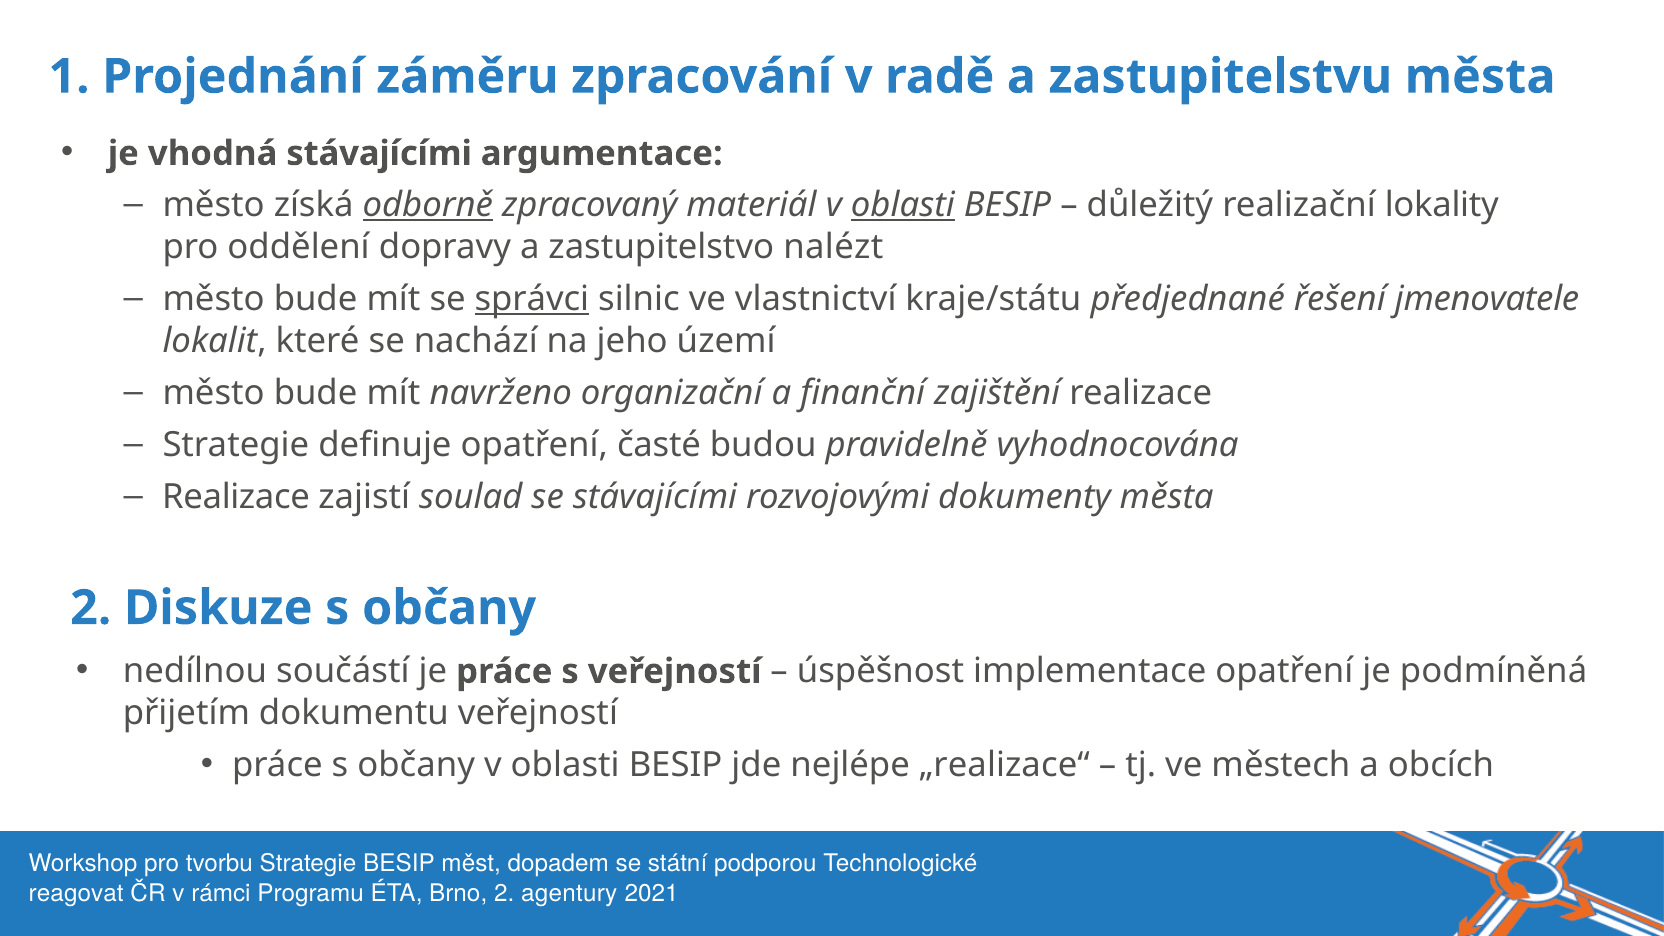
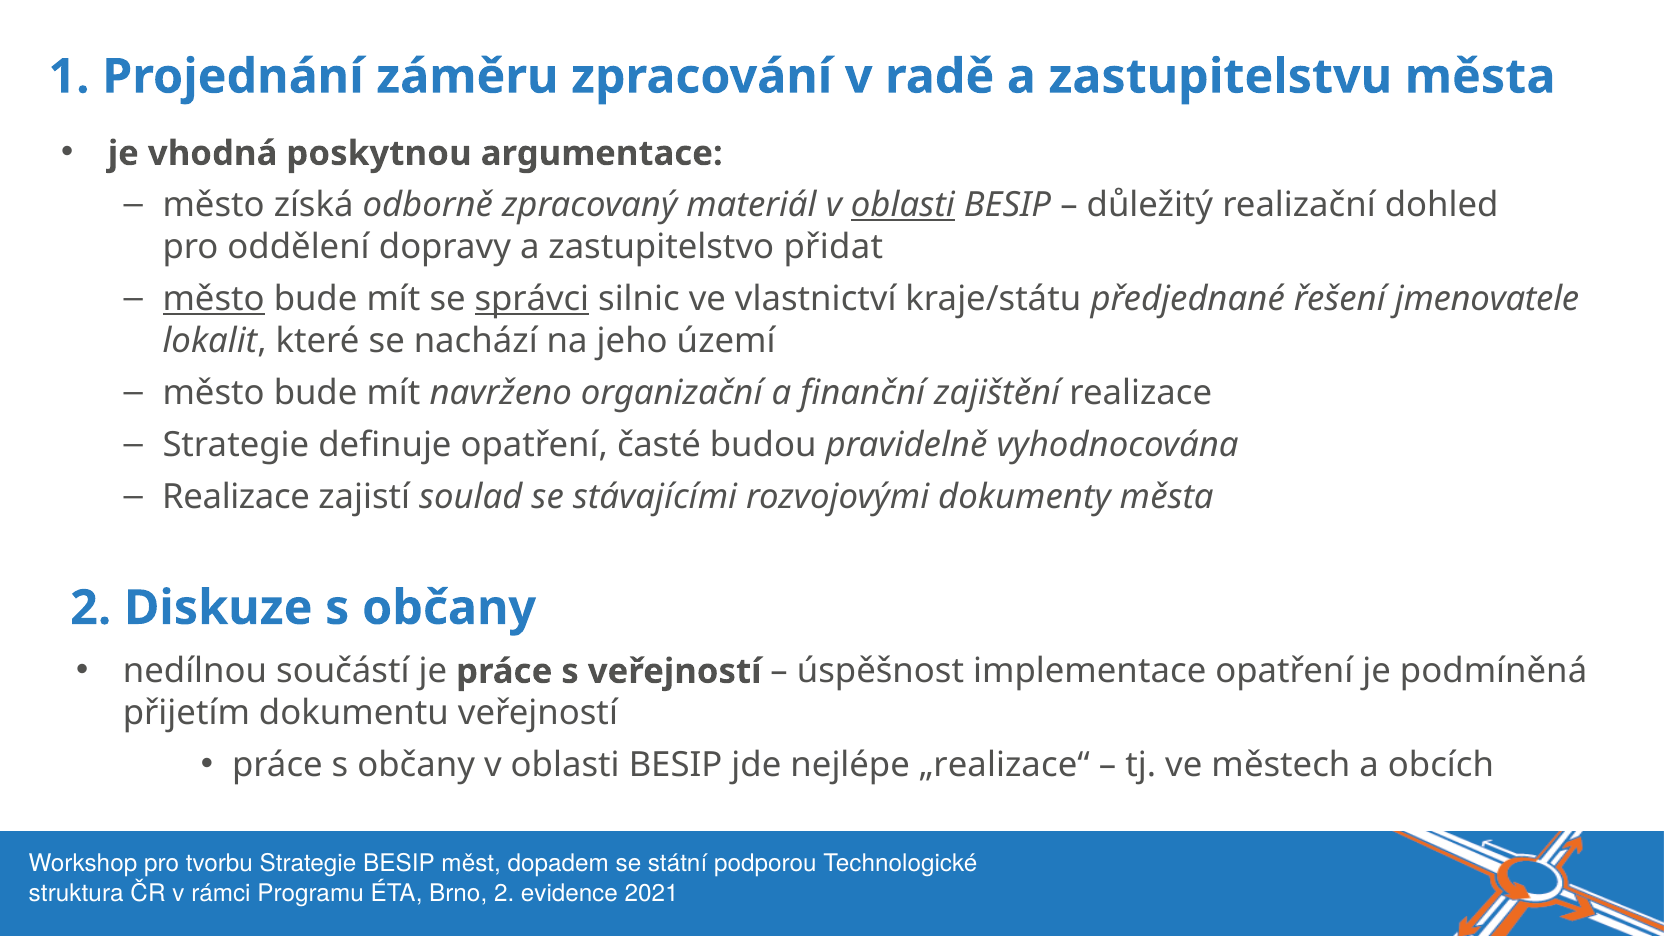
vhodná stávajícími: stávajícími -> poskytnou (379, 153)
odborně underline: present -> none (428, 205)
lokality: lokality -> dohled (1442, 205)
nalézt: nalézt -> přidat (833, 247)
město underline: none -> present (214, 299)
reagovat: reagovat -> struktura (76, 893)
agentury: agentury -> evidence (569, 893)
